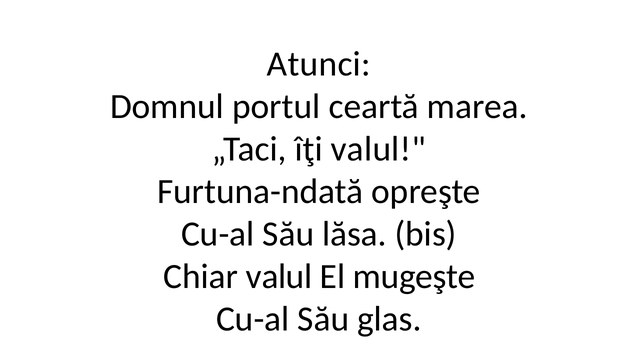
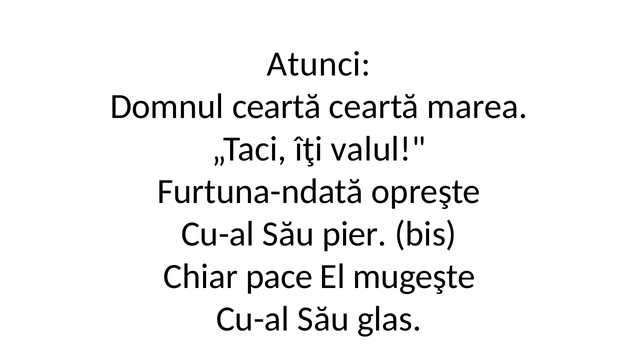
Domnul portul: portul -> ceartă (277, 106)
lăsa: lăsa -> pier (355, 234)
Chiar valul: valul -> pace (279, 277)
